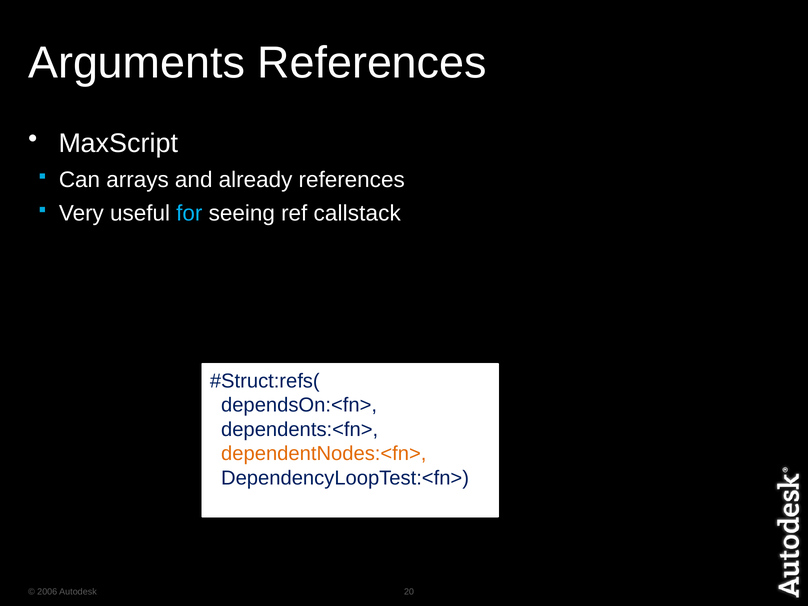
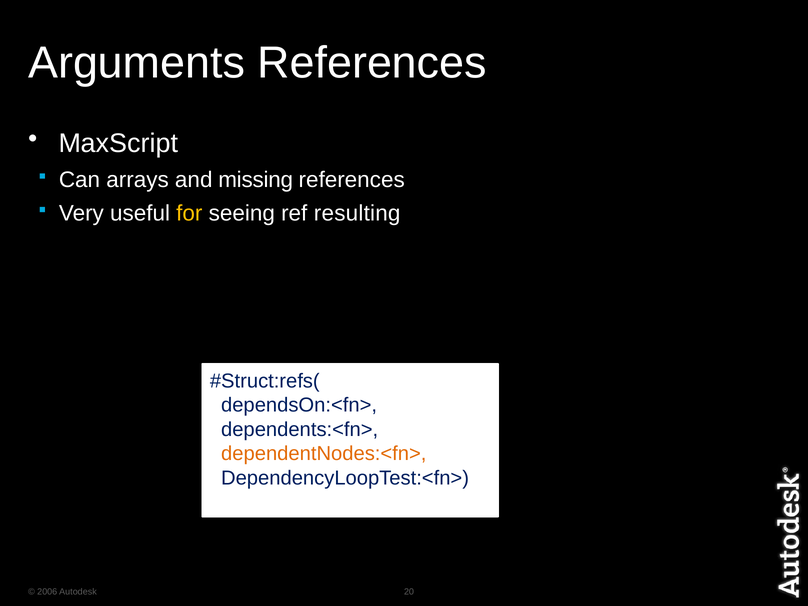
already: already -> missing (256, 180)
for colour: light blue -> yellow (189, 214)
callstack: callstack -> resulting (357, 214)
